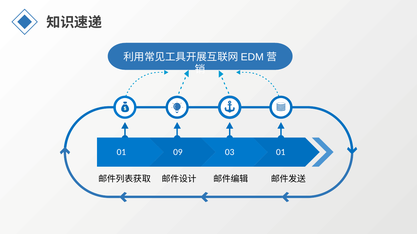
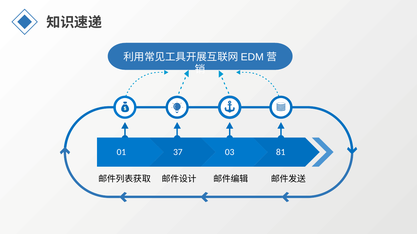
09: 09 -> 37 (178, 152)
03 01: 01 -> 81 (281, 152)
